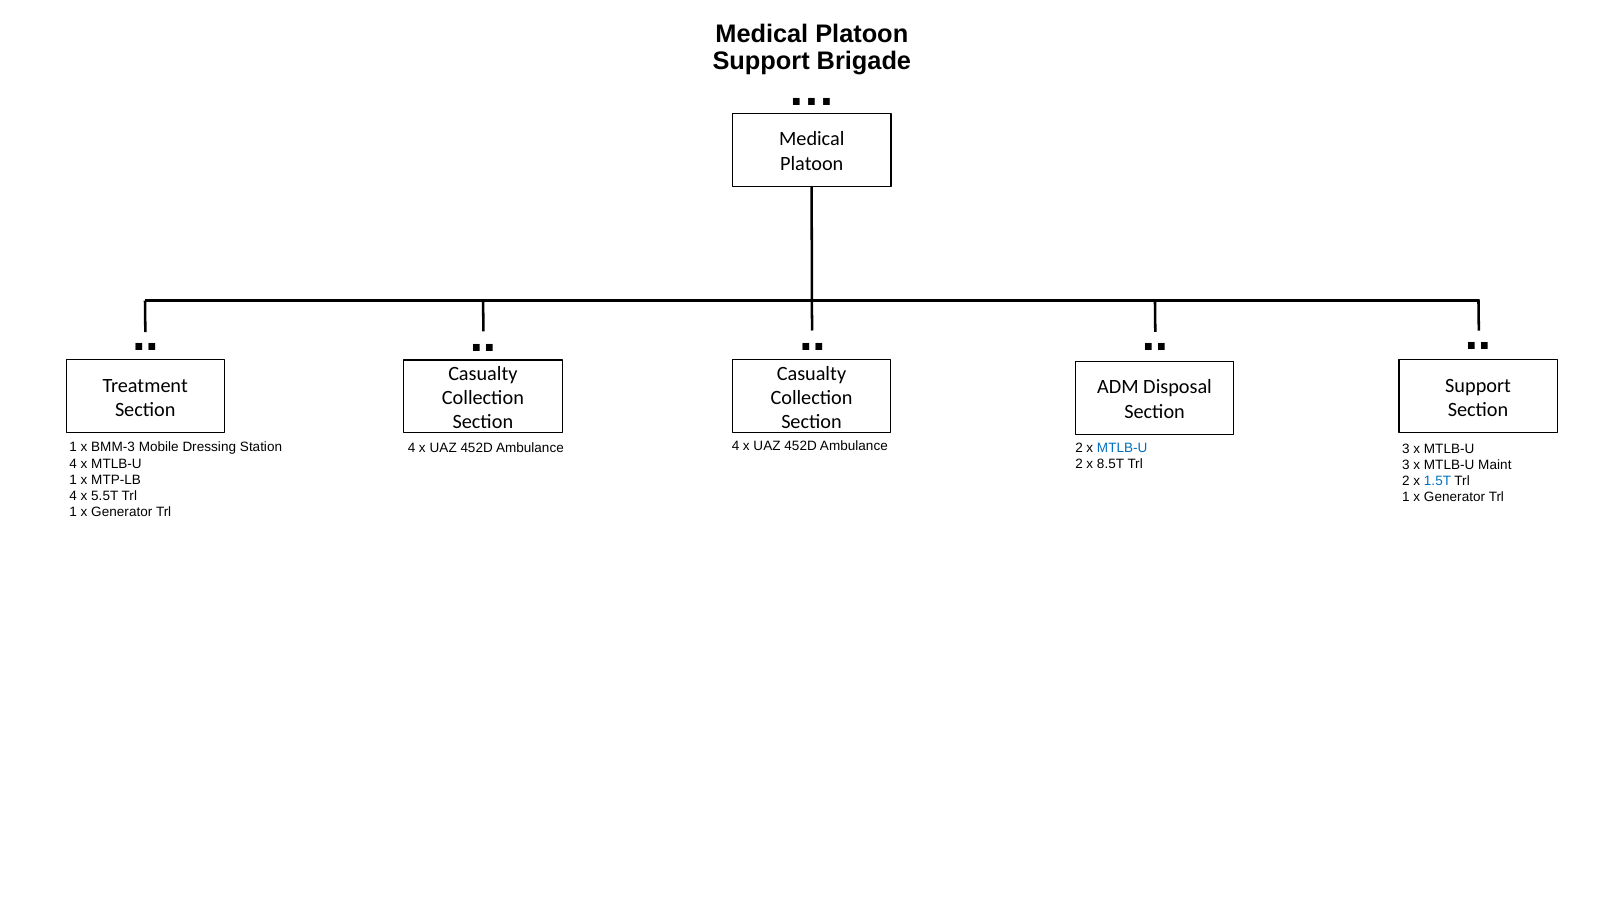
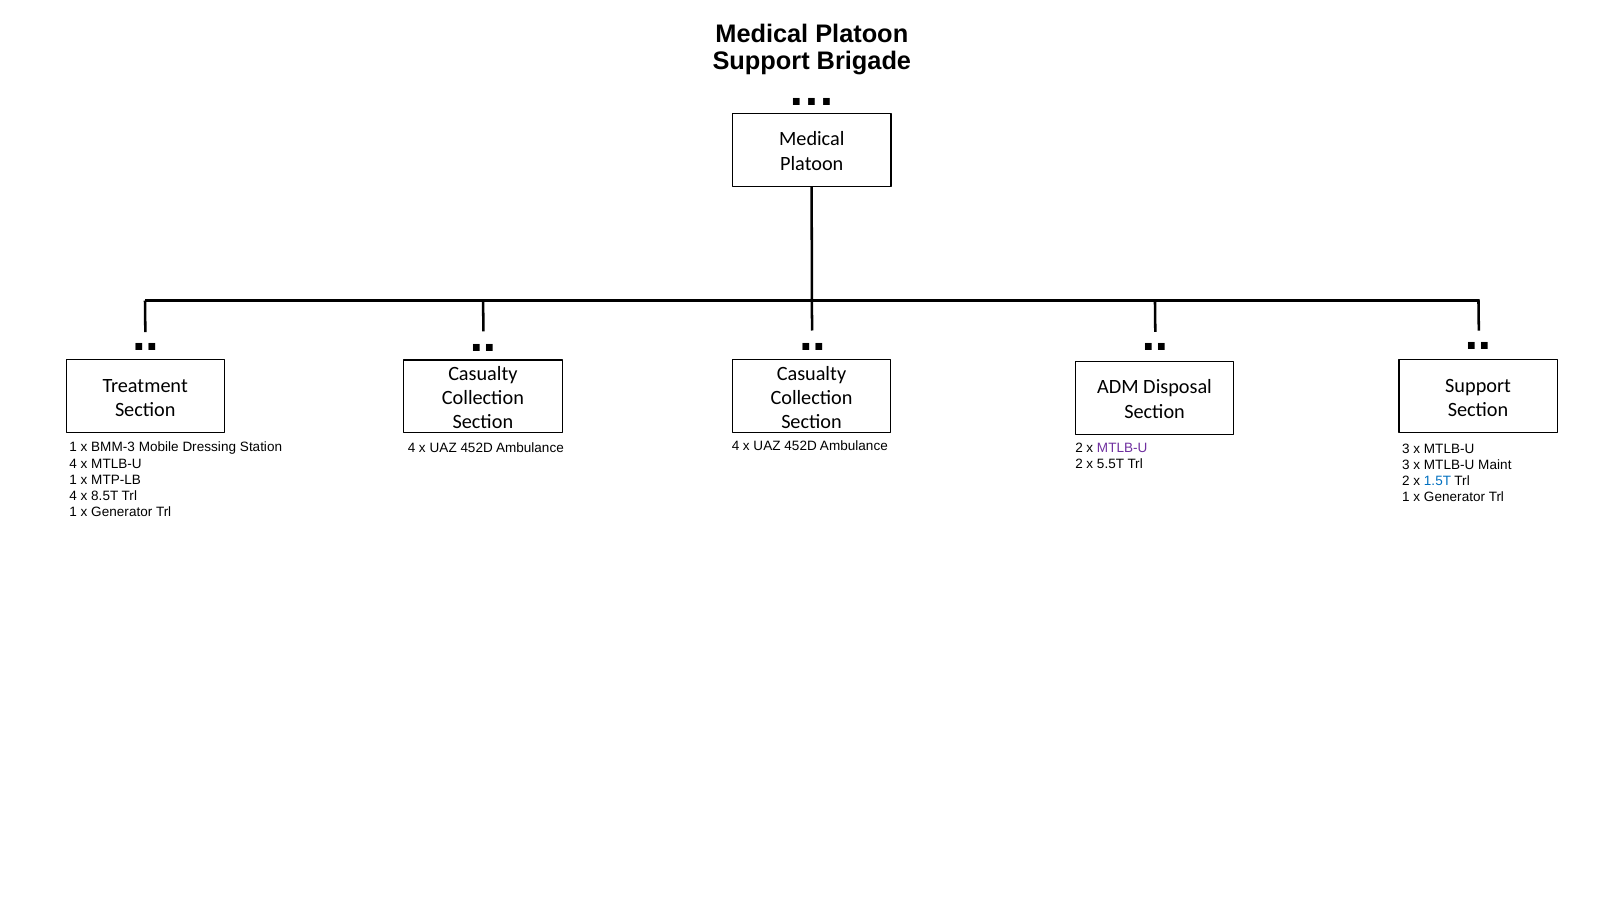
MTLB-U colour: blue -> purple (1122, 448)
8.5T: 8.5T -> 5.5T (1111, 465)
5.5T: 5.5T -> 8.5T (105, 496)
